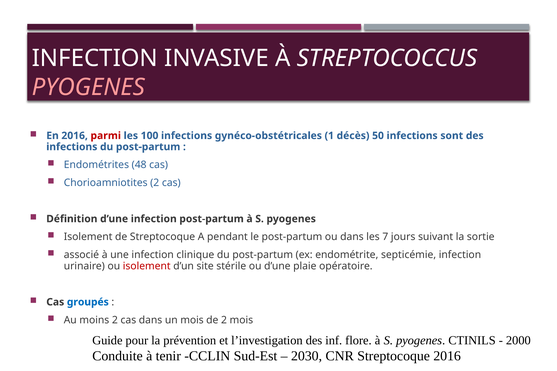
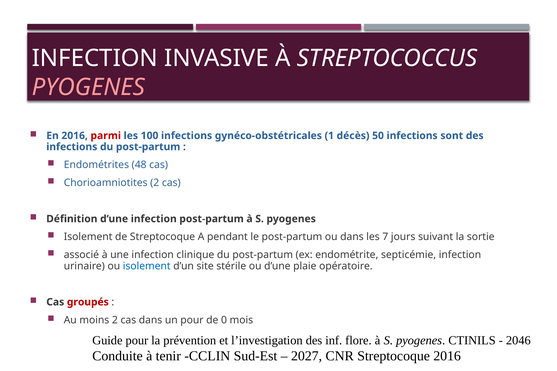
isolement colour: red -> blue (147, 266)
groupés colour: blue -> red (88, 302)
un mois: mois -> pour (192, 320)
de 2: 2 -> 0 (224, 320)
2000: 2000 -> 2046 (518, 341)
2030: 2030 -> 2027 (307, 356)
